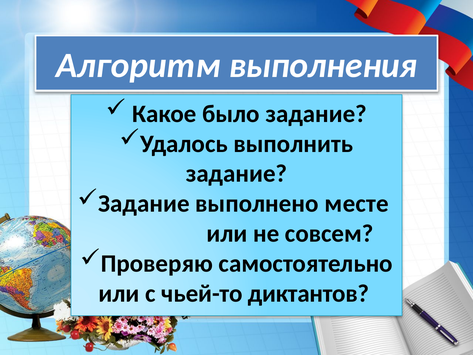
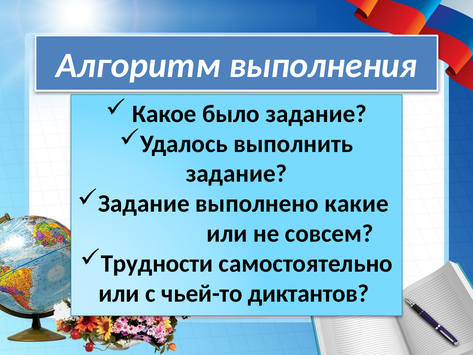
месте: месте -> какие (357, 204)
Проверяю: Проверяю -> Трудности (157, 264)
